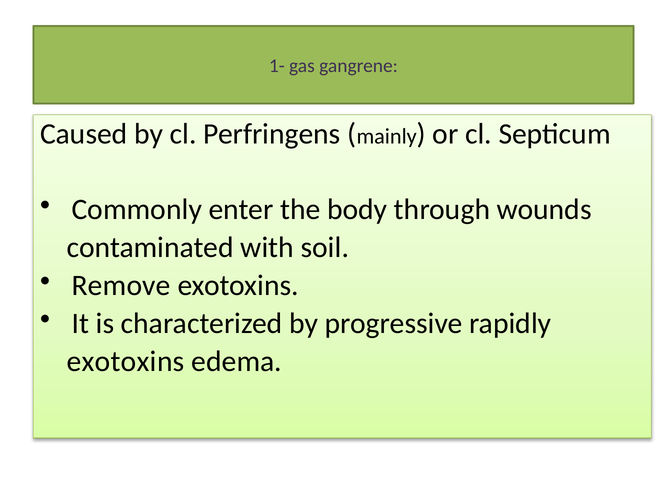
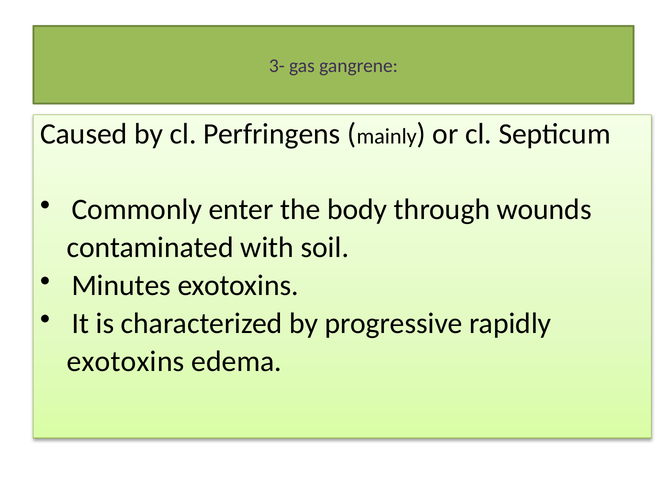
1-: 1- -> 3- (277, 66)
Remove: Remove -> Minutes (121, 286)
